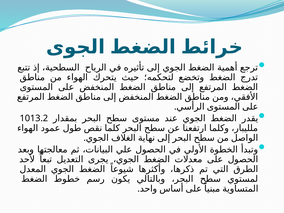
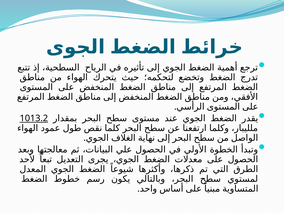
1013.2 underline: none -> present (34, 118)
